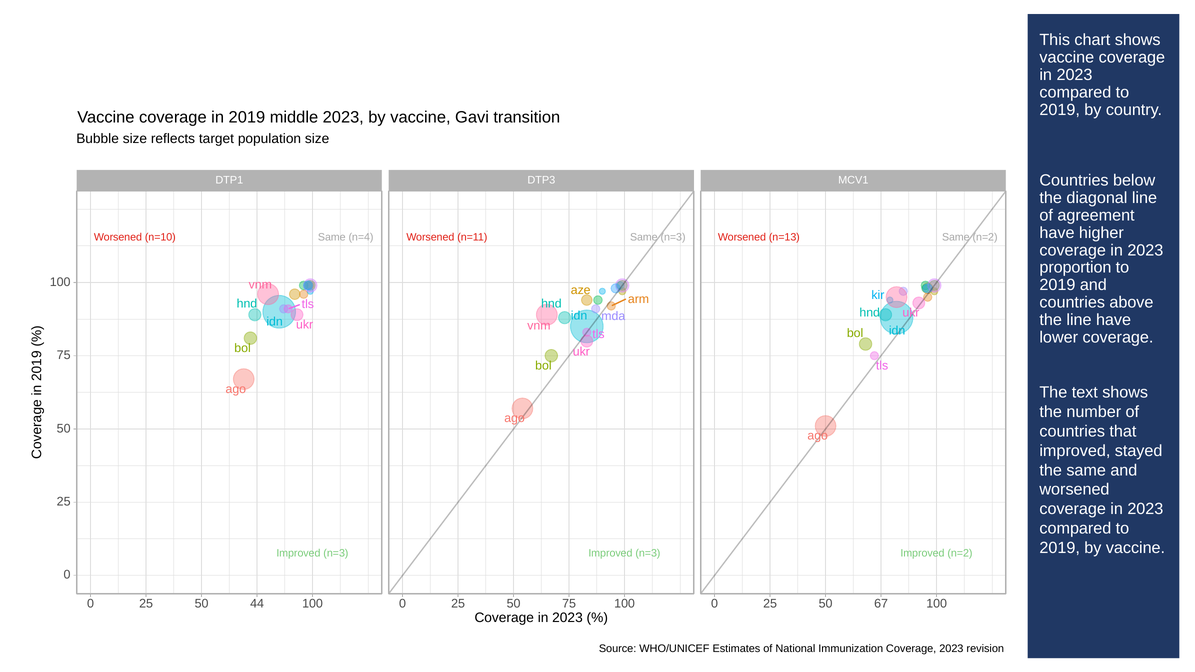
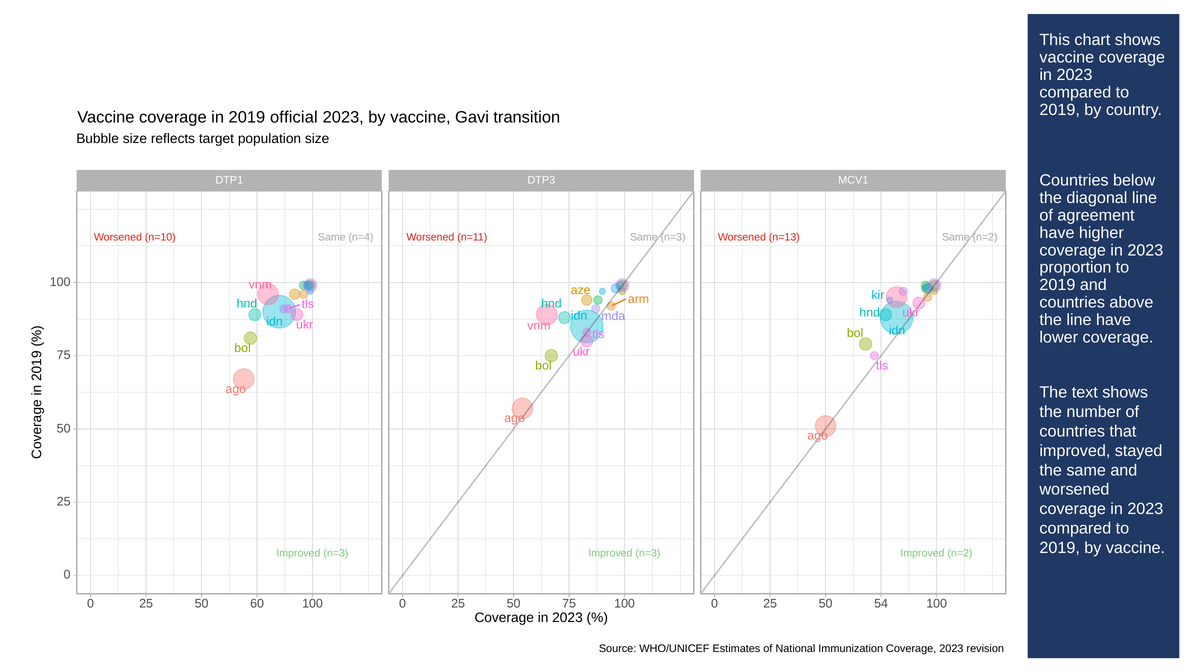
middle: middle -> official (294, 117)
44: 44 -> 60 (257, 604)
67: 67 -> 54 (881, 604)
